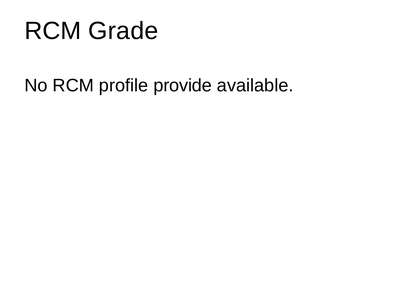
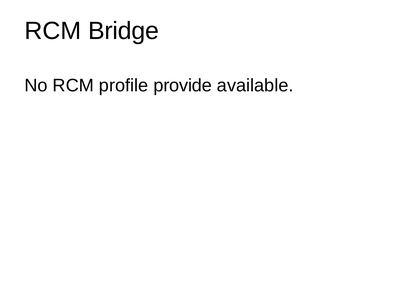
Grade: Grade -> Bridge (123, 31)
